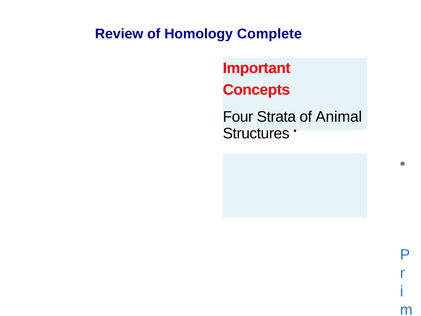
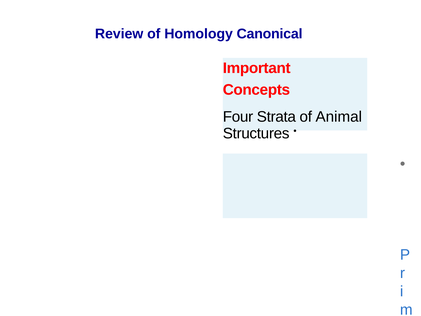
Complete: Complete -> Canonical (270, 34)
